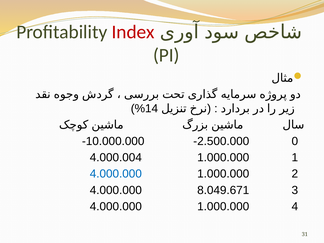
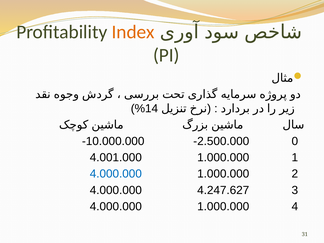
Index colour: red -> orange (133, 32)
4.000.004: 4.000.004 -> 4.001.000 (116, 158)
8.049.671: 8.049.671 -> 4.247.627 (223, 190)
